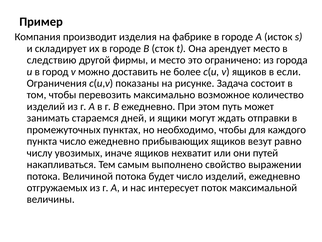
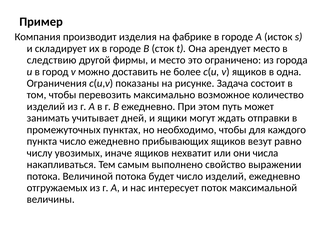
если: если -> одна (289, 72)
стараемся: стараемся -> учитывает (95, 118)
путей: путей -> числа (265, 153)
